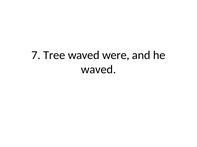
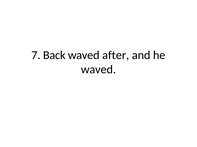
Tree: Tree -> Back (54, 55)
were: were -> after (116, 55)
